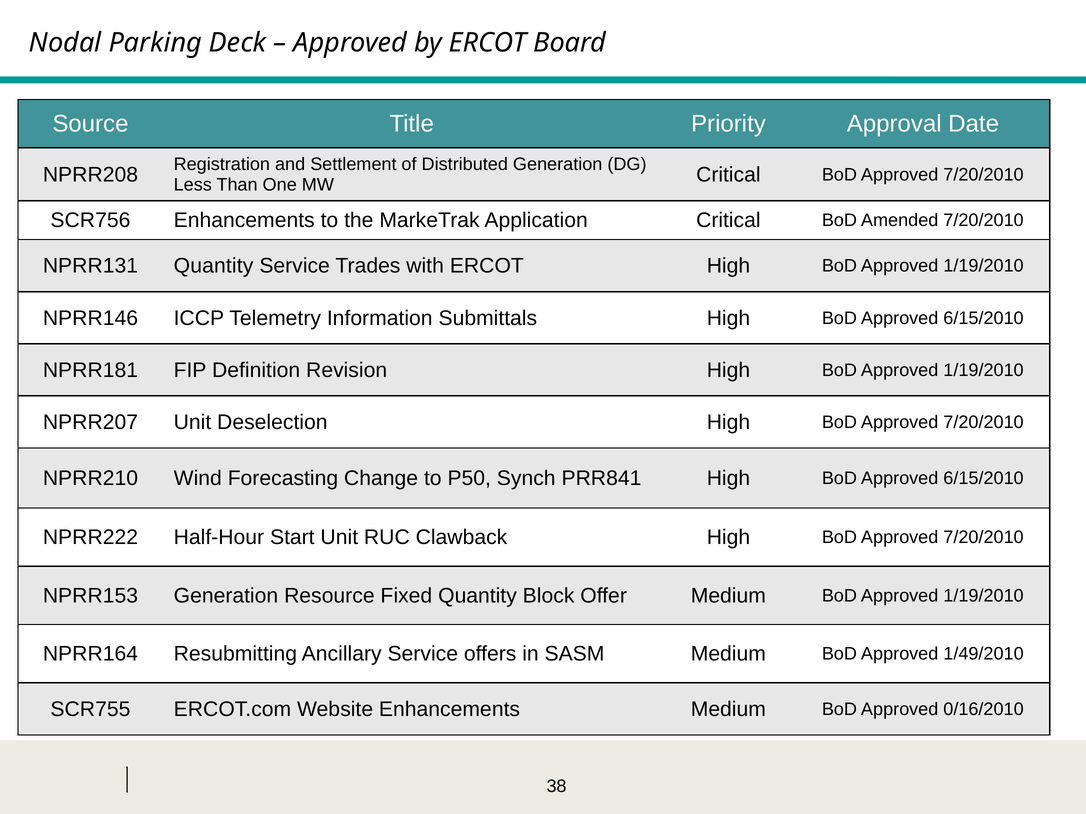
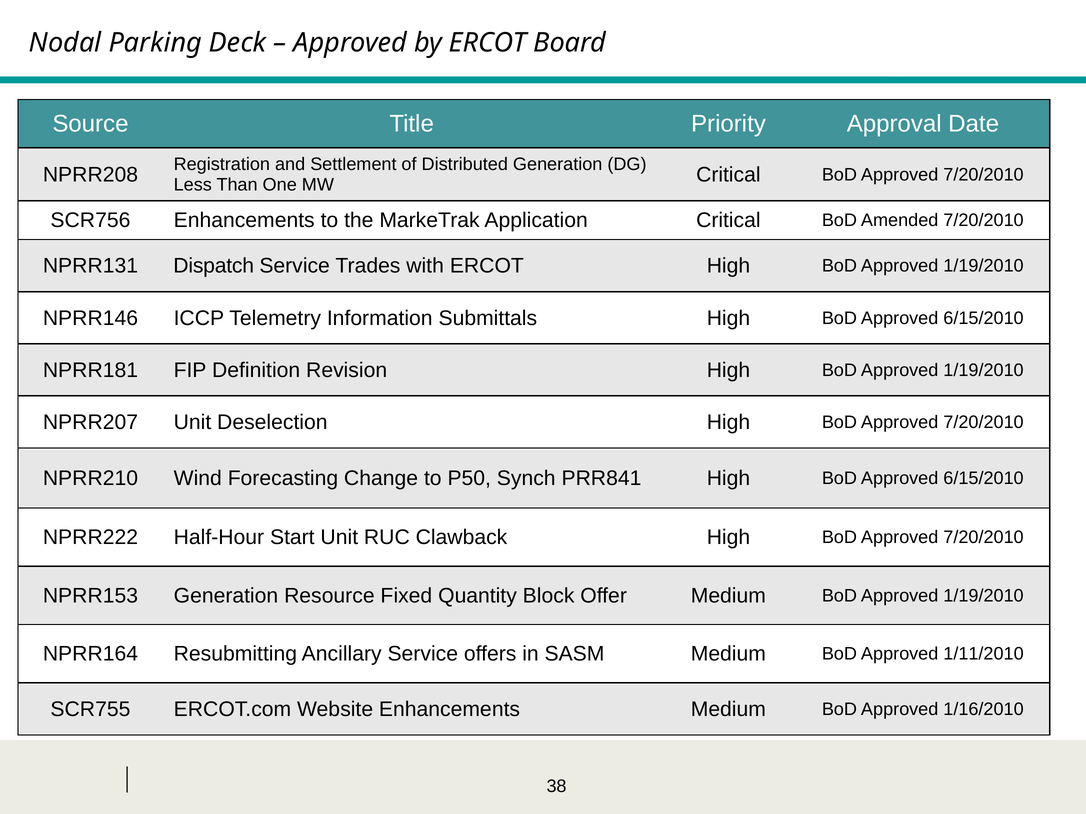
NPRR131 Quantity: Quantity -> Dispatch (214, 266)
1/49/2010: 1/49/2010 -> 1/11/2010 (984, 654)
0/16/2010: 0/16/2010 -> 1/16/2010 (984, 710)
